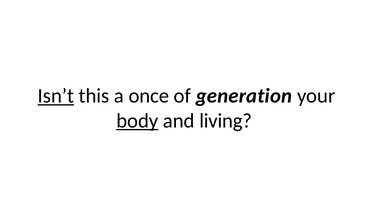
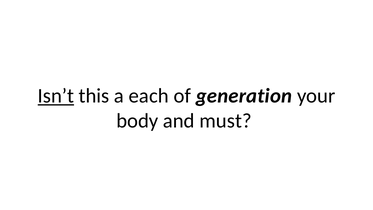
once: once -> each (149, 96)
body underline: present -> none (137, 121)
living: living -> must (226, 121)
